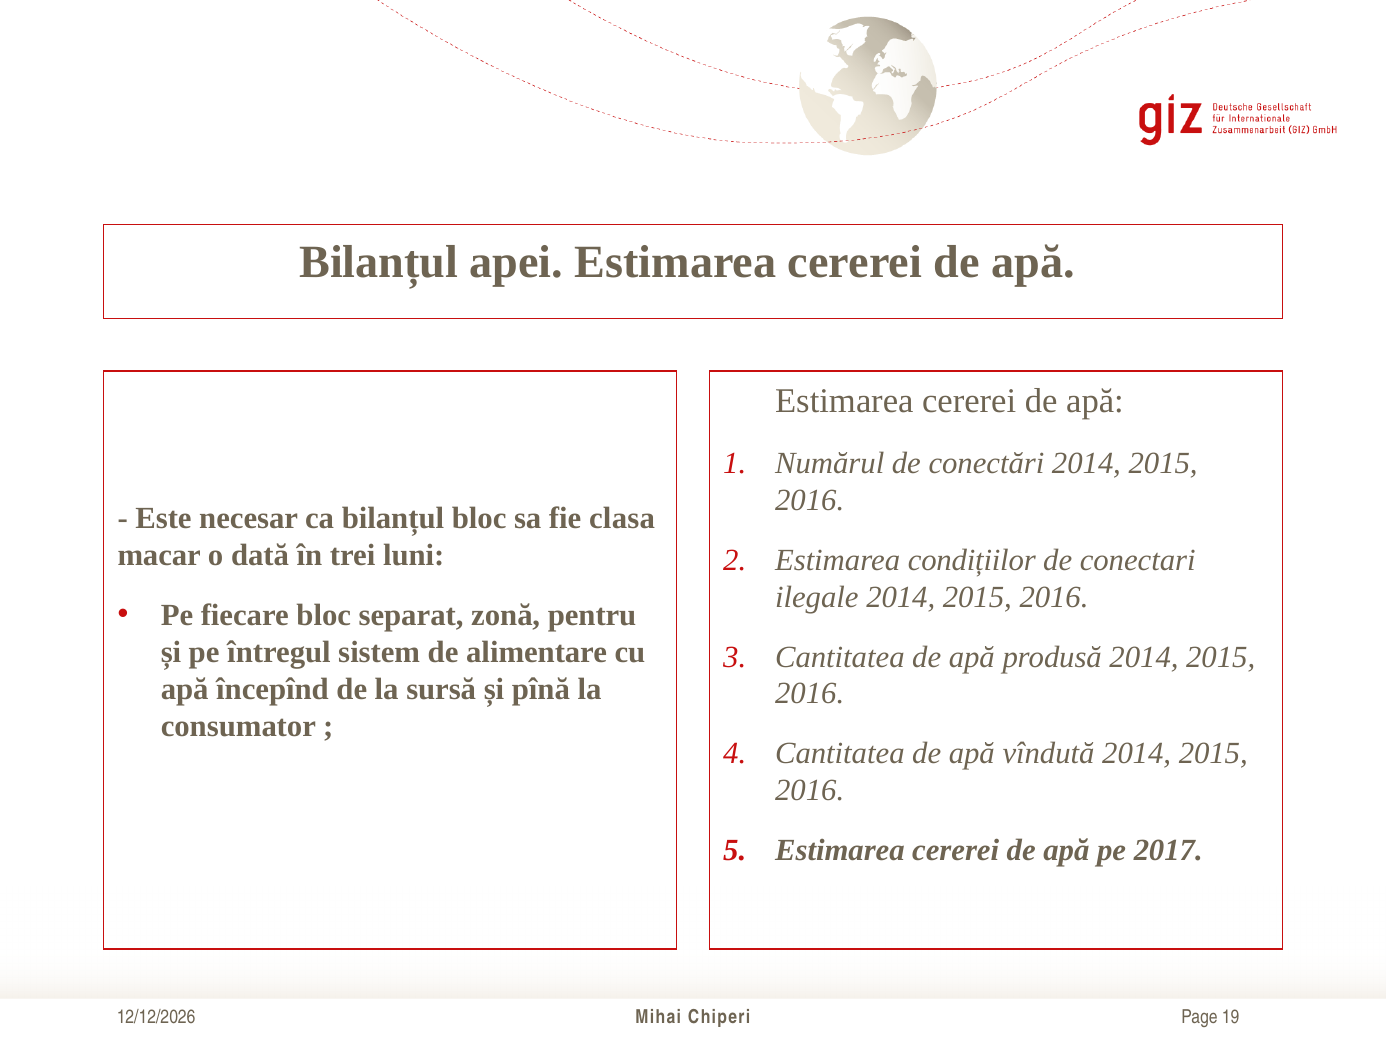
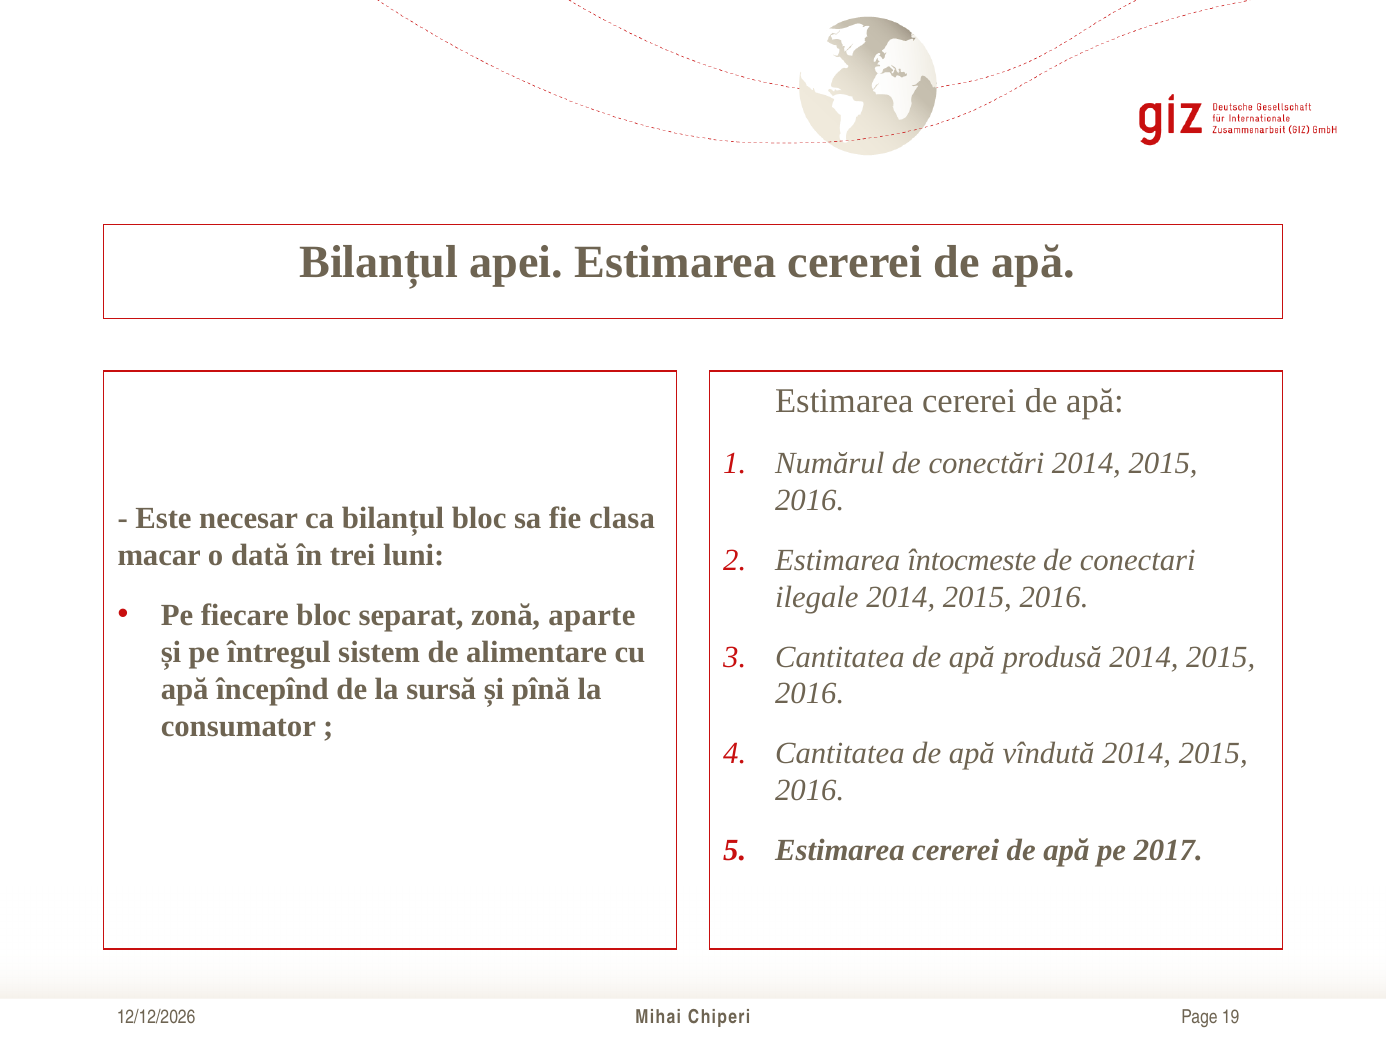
condițiilor: condițiilor -> întocmeste (972, 560)
pentru: pentru -> aparte (592, 616)
